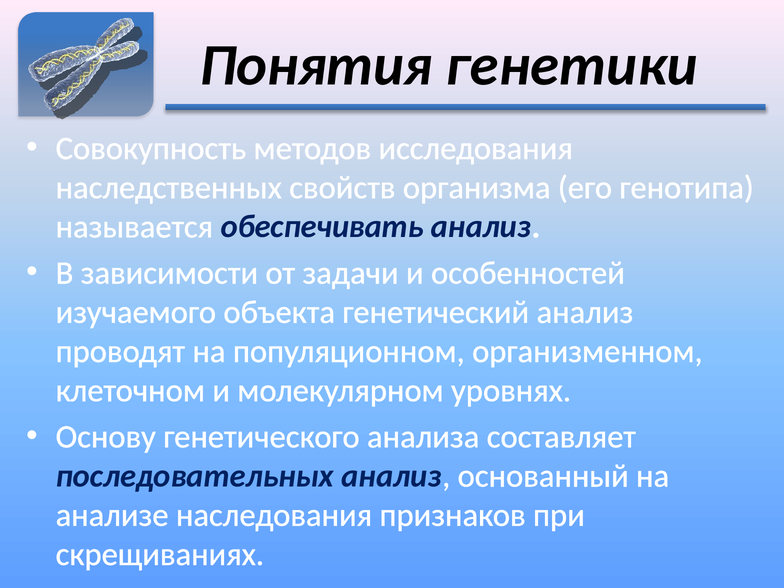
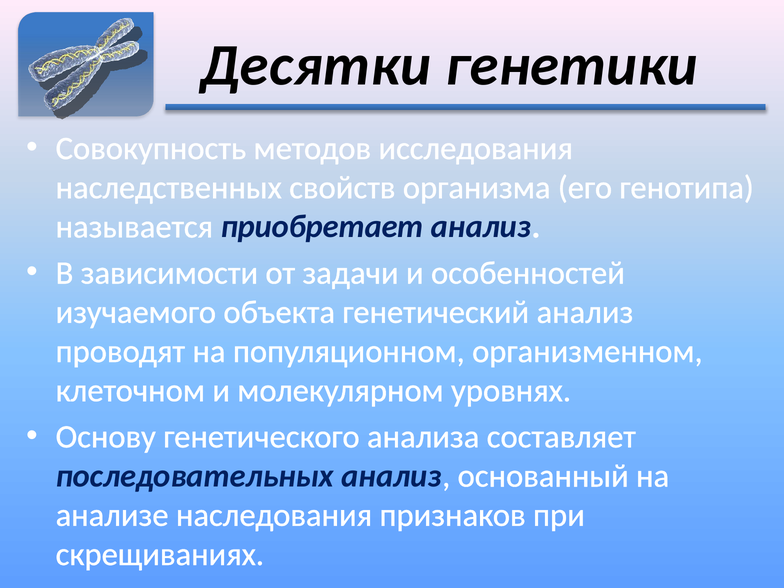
Понятия: Понятия -> Десятки (316, 65)
обеспечивать: обеспечивать -> приобретает (322, 227)
